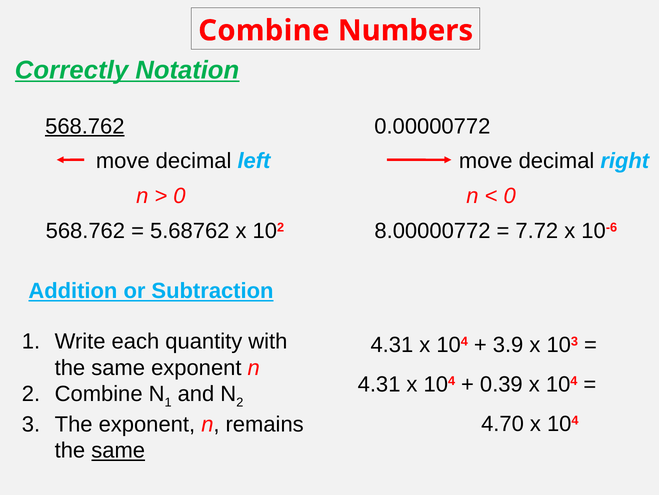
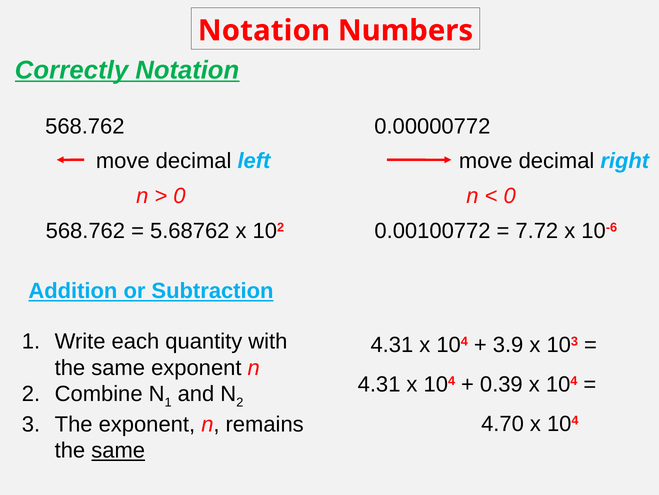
Combine: Combine -> Notation (264, 31)
568.762 underline: present -> none (85, 126)
8.00000772: 8.00000772 -> 0.00100772 (432, 231)
